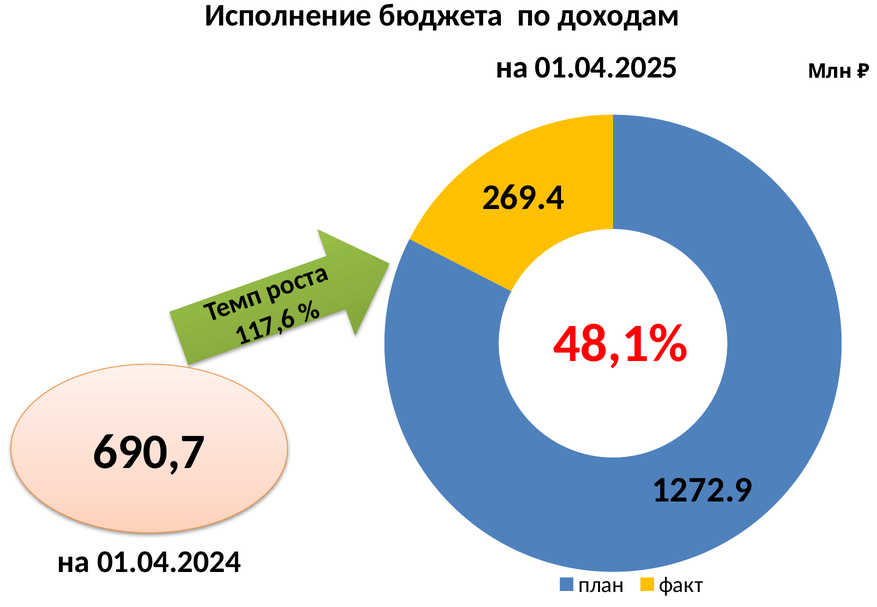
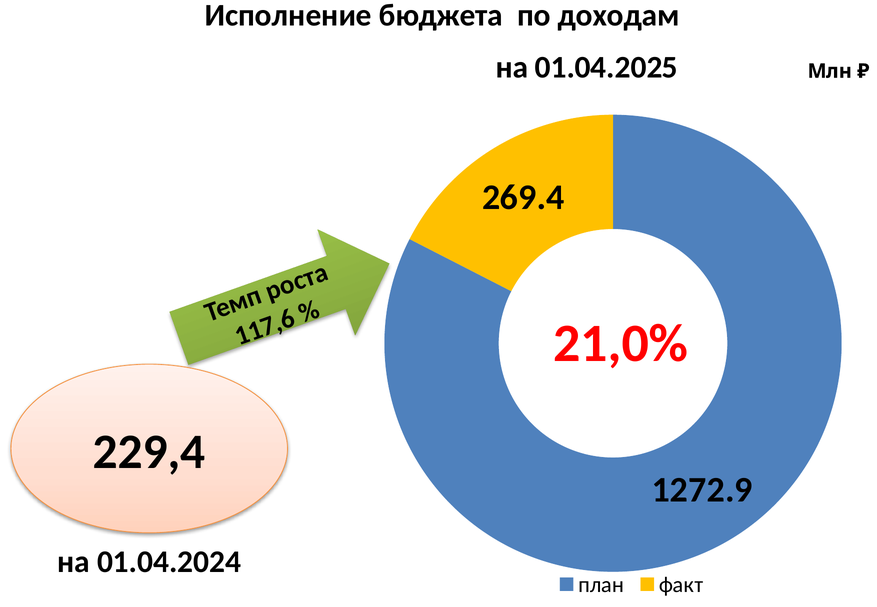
48,1%: 48,1% -> 21,0% (621, 344)
690,7: 690,7 -> 229,4 (149, 452)
